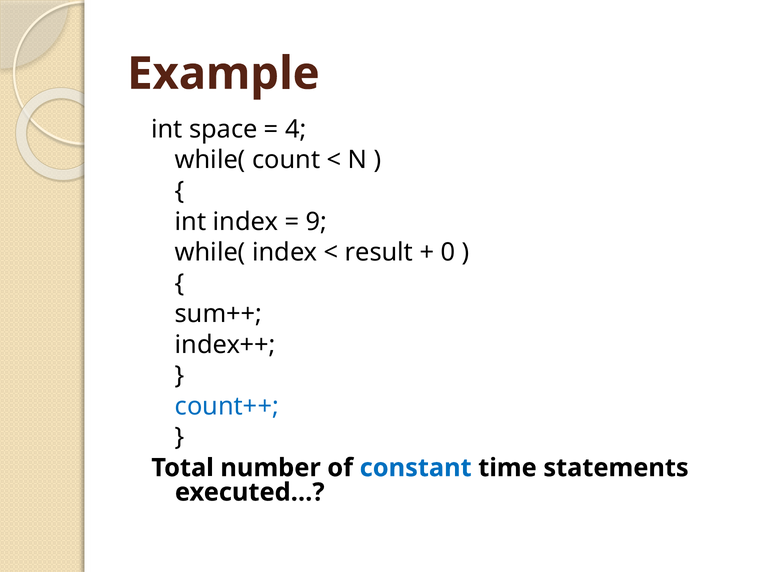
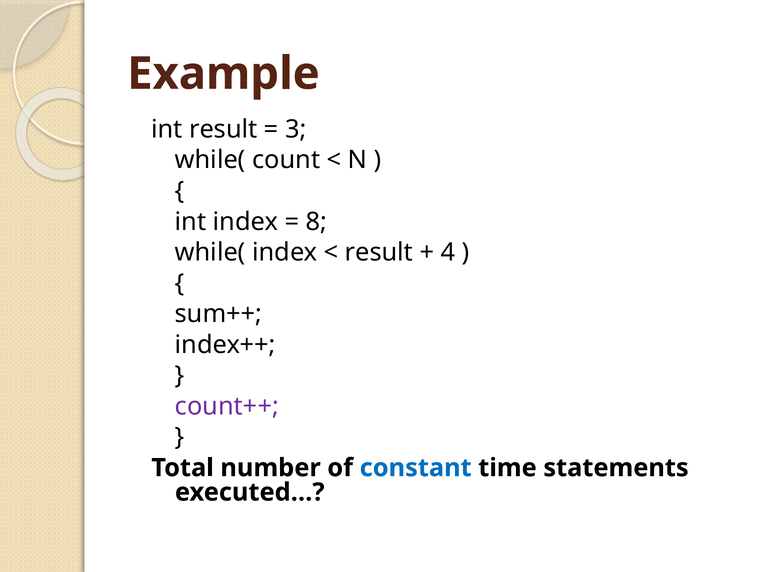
int space: space -> result (223, 129)
4: 4 -> 3 (296, 129)
9: 9 -> 8 (316, 221)
0: 0 -> 4 (448, 252)
count++ colour: blue -> purple (227, 406)
